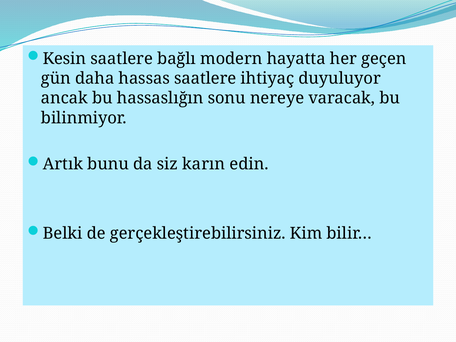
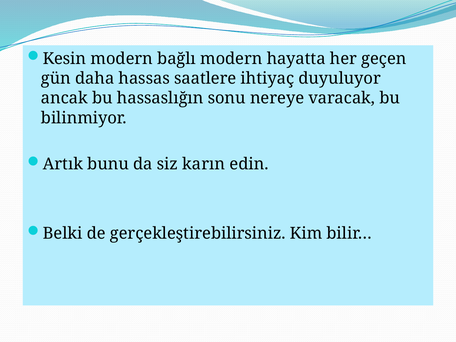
Kesin saatlere: saatlere -> modern (122, 59)
